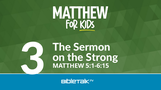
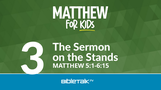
Strong: Strong -> Stands (102, 58)
